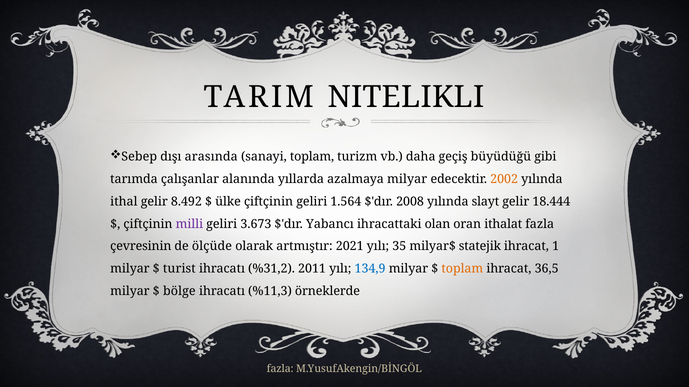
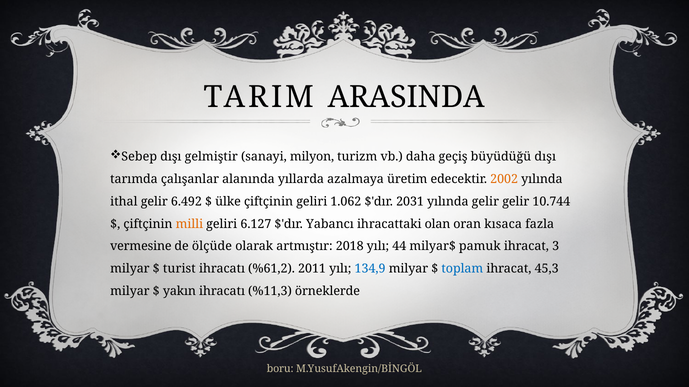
NITELIKLI: NITELIKLI -> ARASINDA (406, 97)
arasında: arasında -> gelmiştir (211, 157)
sanayi toplam: toplam -> milyon (312, 157)
büyüdüğü gibi: gibi -> dışı (545, 157)
azalmaya milyar: milyar -> üretim (407, 179)
8.492: 8.492 -> 6.492 (186, 202)
1.564: 1.564 -> 1.062 (346, 202)
2008: 2008 -> 2031 (410, 202)
yılında slayt: slayt -> gelir (485, 202)
18.444: 18.444 -> 10.744 (551, 202)
milli colour: purple -> orange (189, 224)
3.673: 3.673 -> 6.127 (256, 224)
ithalat: ithalat -> kısaca (503, 224)
çevresinin: çevresinin -> vermesine (141, 247)
2021: 2021 -> 2018 (350, 247)
35: 35 -> 44 (399, 247)
statejik: statejik -> pamuk (480, 247)
1: 1 -> 3 (556, 247)
%31,2: %31,2 -> %61,2 (272, 269)
toplam colour: orange -> blue (462, 269)
36,5: 36,5 -> 45,3 (547, 269)
bölge: bölge -> yakın (179, 291)
fazla: fazla -> boru (280, 369)
